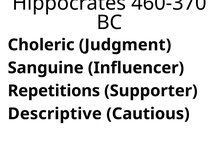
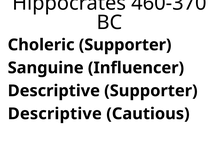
Choleric Judgment: Judgment -> Supporter (125, 45)
Repetitions: Repetitions -> Descriptive (54, 91)
